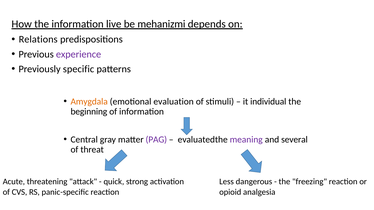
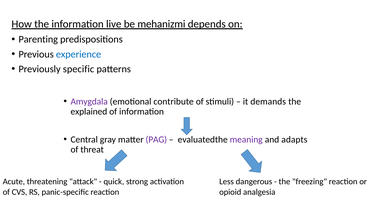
Relations: Relations -> Parenting (38, 39)
experience colour: purple -> blue (79, 54)
Amygdala colour: orange -> purple (89, 102)
evaluation: evaluation -> contribute (174, 102)
individual: individual -> demands (268, 102)
beginning: beginning -> explained (89, 112)
several: several -> adapts (294, 140)
